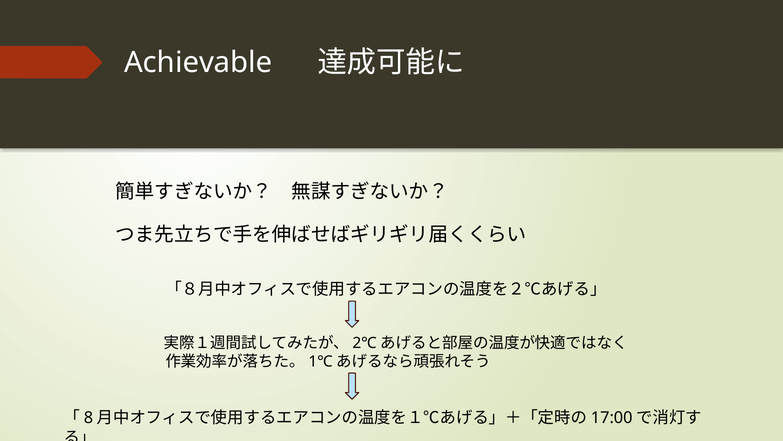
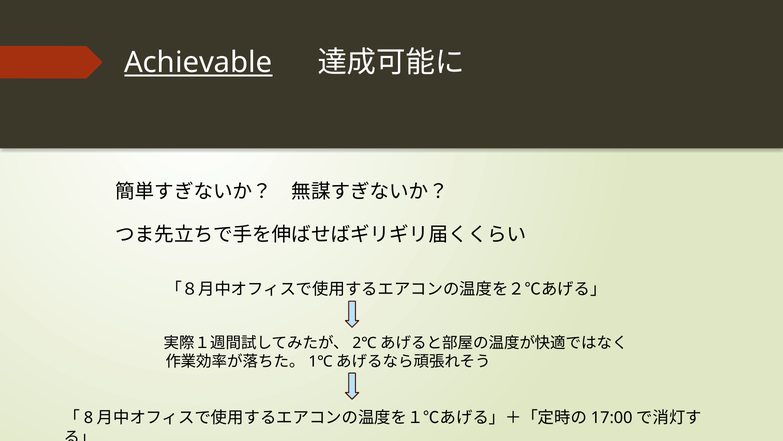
Achievable underline: none -> present (198, 63)
